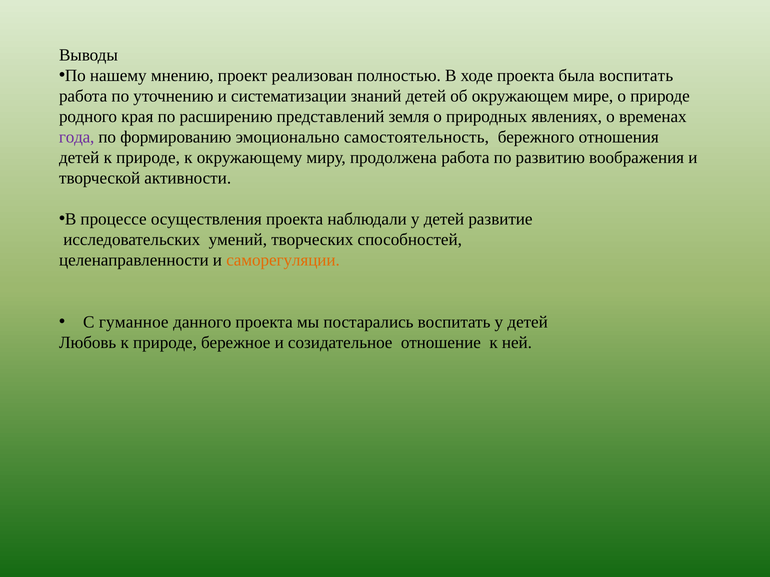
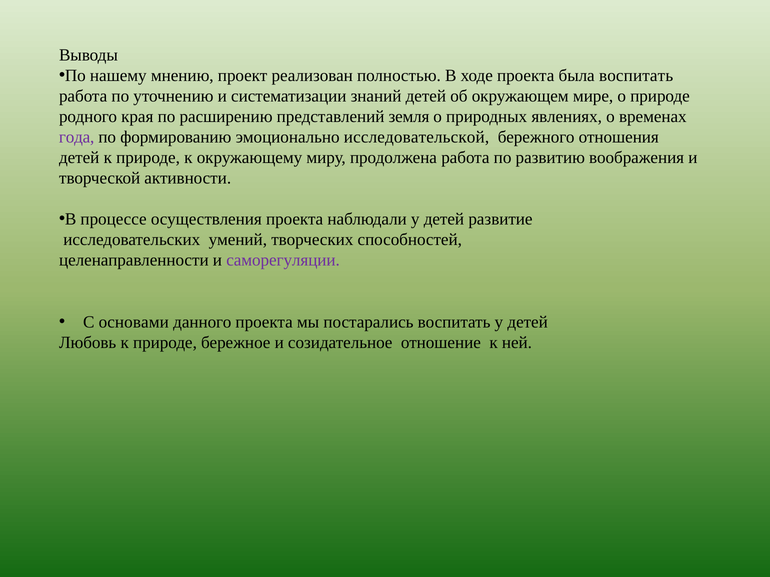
самостоятельность: самостоятельность -> исследовательской (417, 137)
саморегуляции colour: orange -> purple (283, 261)
гуманное: гуманное -> основами (134, 322)
